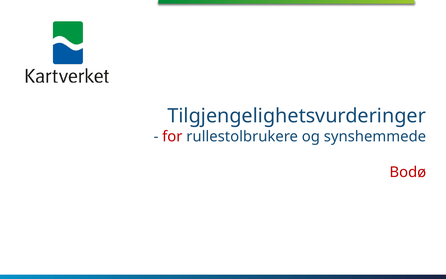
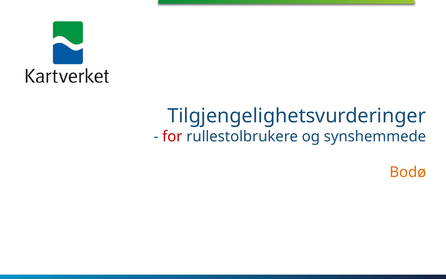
Bodø colour: red -> orange (408, 172)
